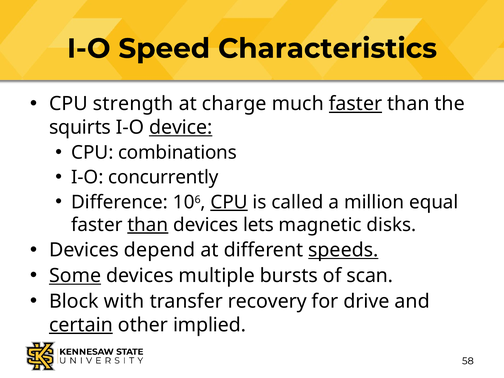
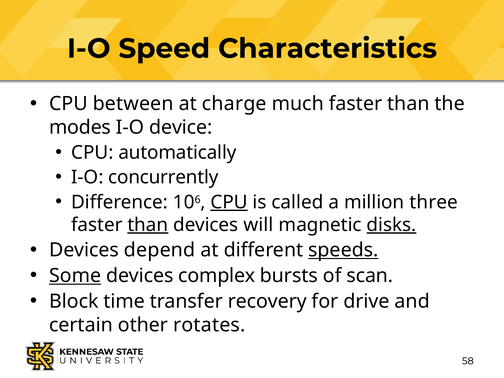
strength: strength -> between (133, 104)
faster underline: present -> none (356, 104)
squirts: squirts -> modes (80, 127)
device underline: present -> none (181, 127)
combinations: combinations -> automatically (177, 153)
equal: equal -> three (434, 202)
lets: lets -> will (258, 225)
disks underline: none -> present (391, 225)
multiple: multiple -> complex (217, 276)
with: with -> time (124, 301)
certain underline: present -> none (81, 325)
implied: implied -> rotates (209, 325)
